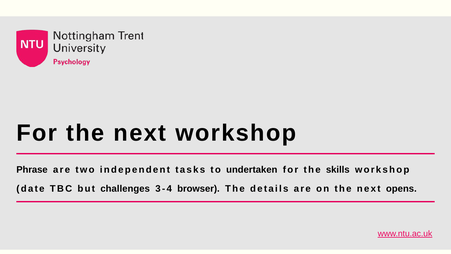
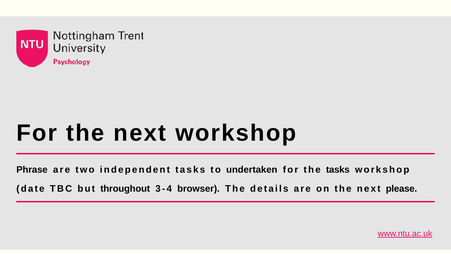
the skills: skills -> tasks (338, 169)
challenges: challenges -> throughout (125, 189)
opens: opens -> please (401, 189)
